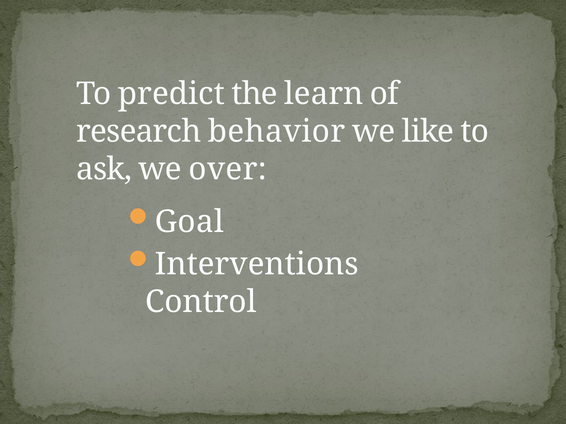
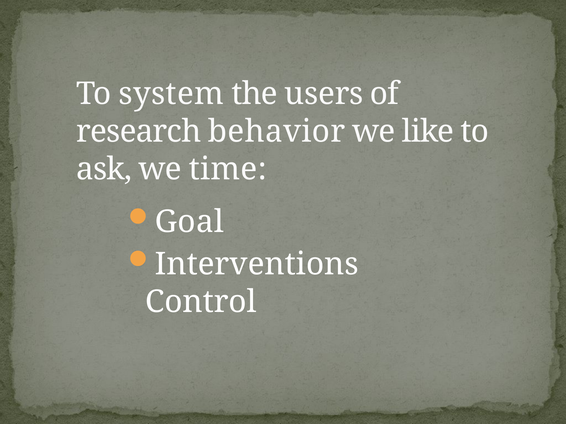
predict: predict -> system (171, 94)
learn: learn -> users (324, 94)
over: over -> time (228, 169)
